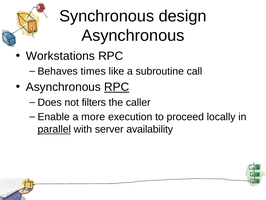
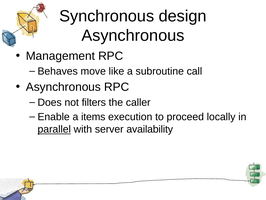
Workstations: Workstations -> Management (60, 56)
times: times -> move (93, 71)
RPC underline: present -> none (117, 87)
more: more -> items (93, 117)
